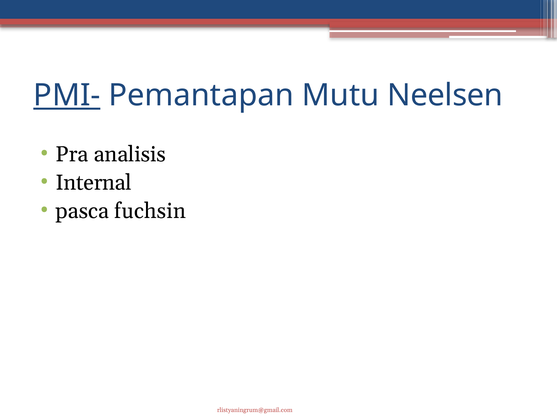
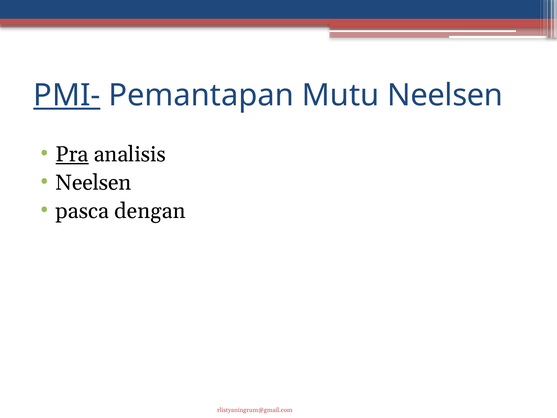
Pra underline: none -> present (72, 154)
Internal: Internal -> Neelsen (94, 183)
fuchsin: fuchsin -> dengan (150, 211)
